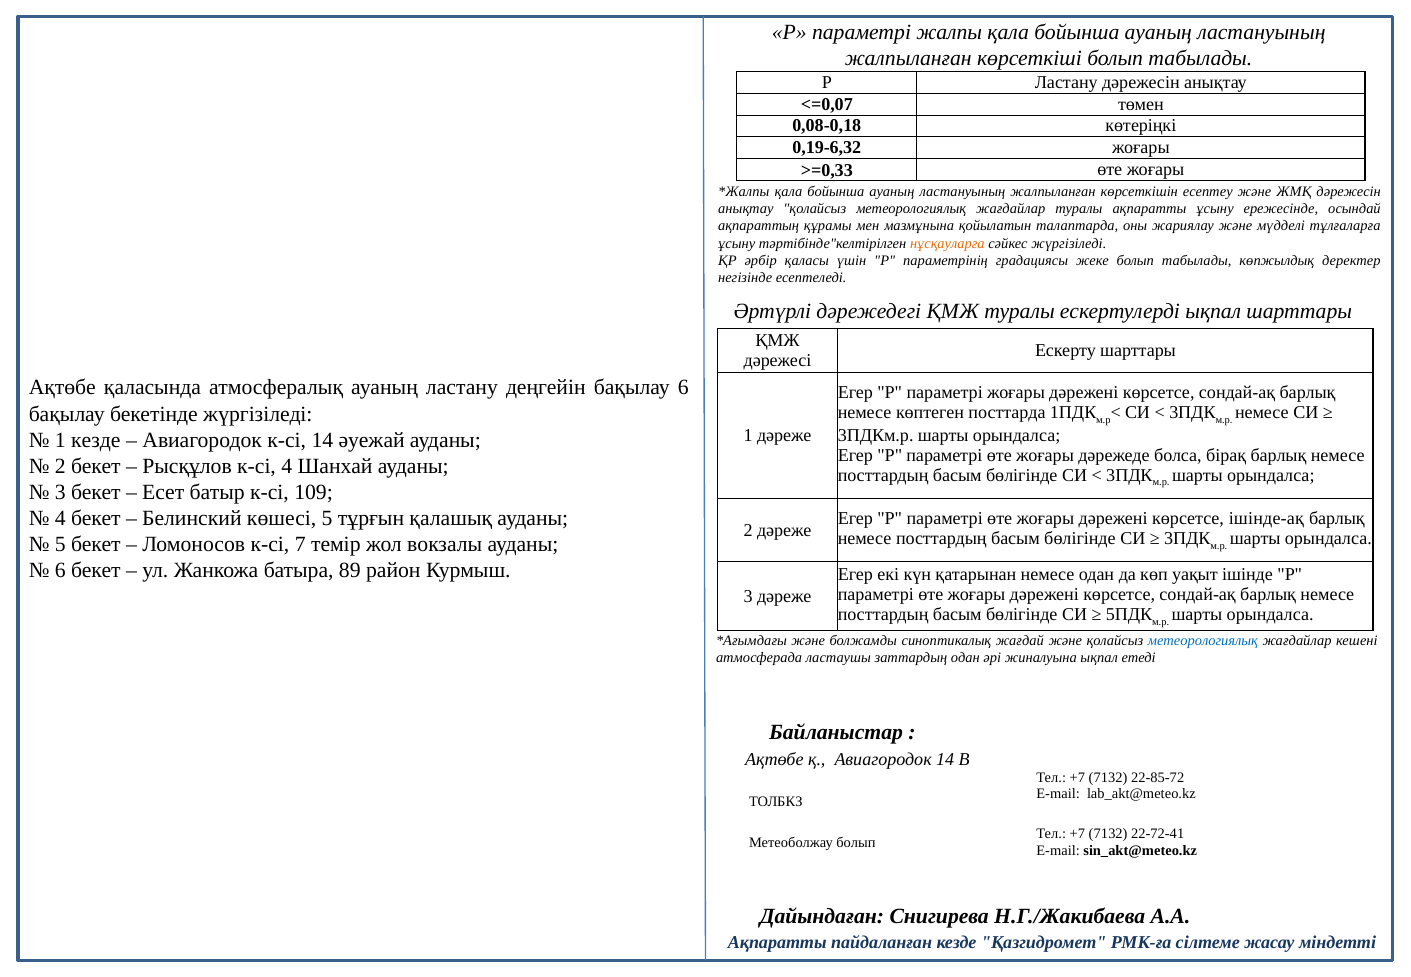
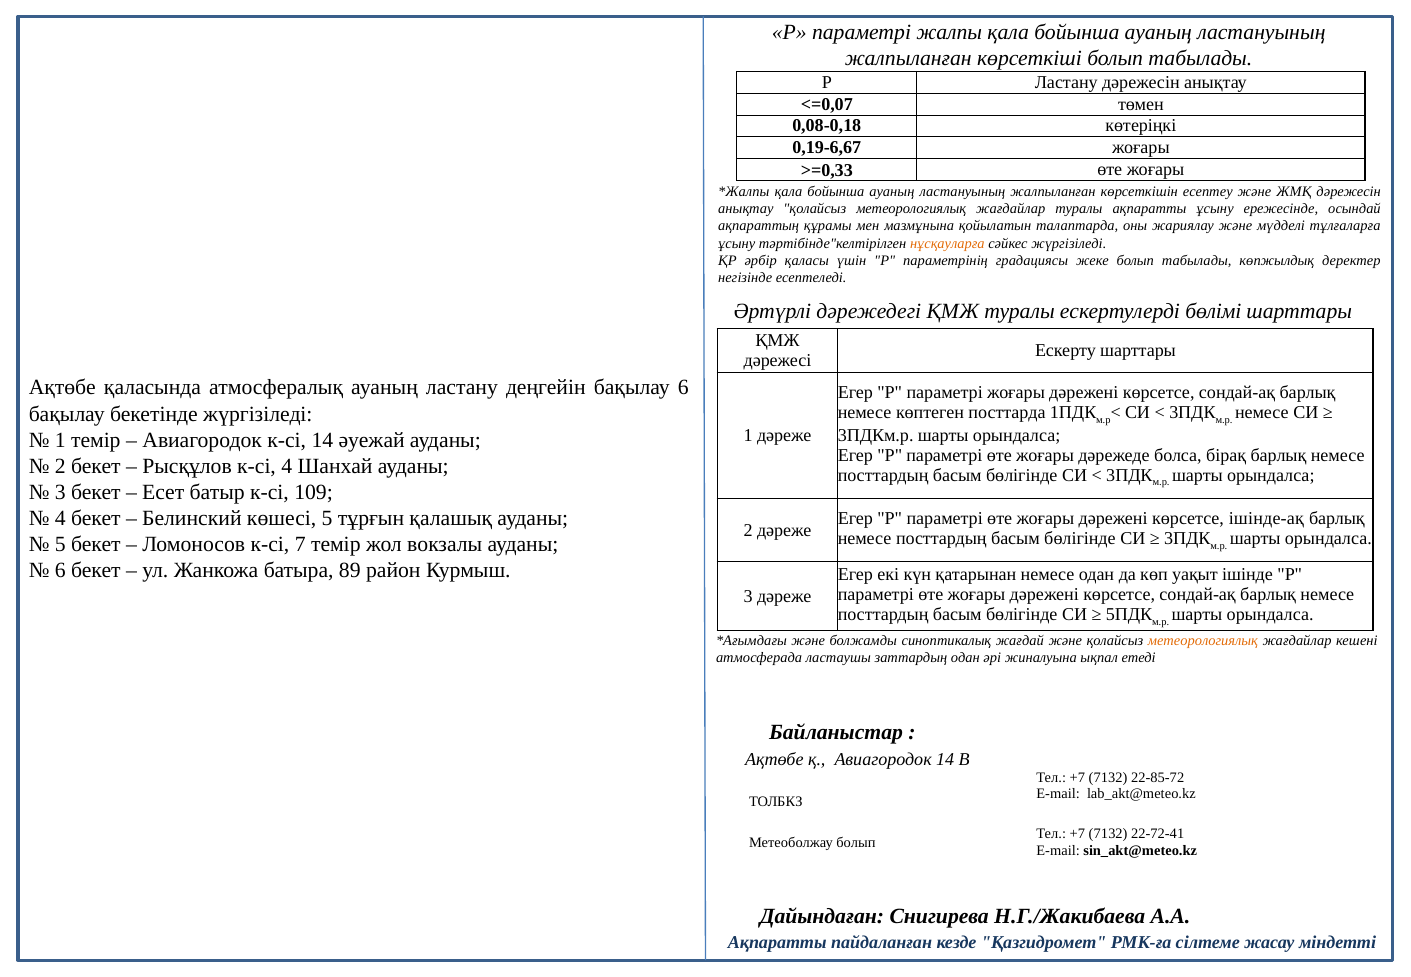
0,19-6,32: 0,19-6,32 -> 0,19-6,67 (827, 148)
ескертулерді ықпал: ықпал -> бөлімі (1213, 312)
1 кезде: кезде -> темір (96, 440)
метеорологиялық colour: blue -> orange (1203, 641)
